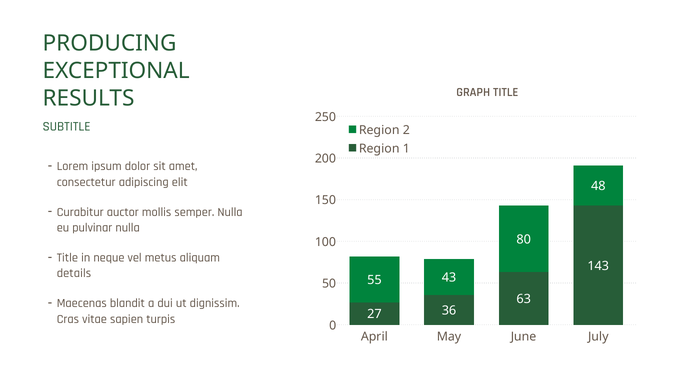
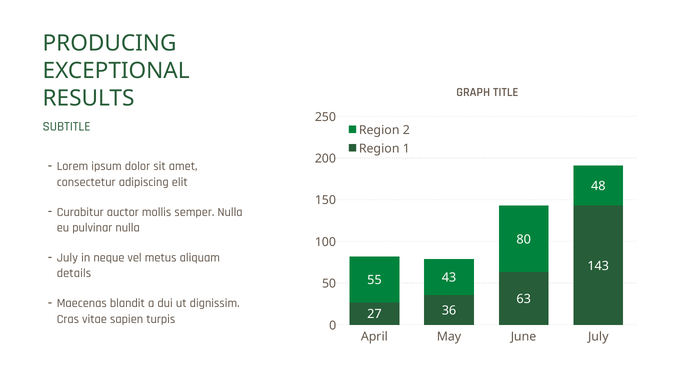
Title: Title -> July (67, 258)
